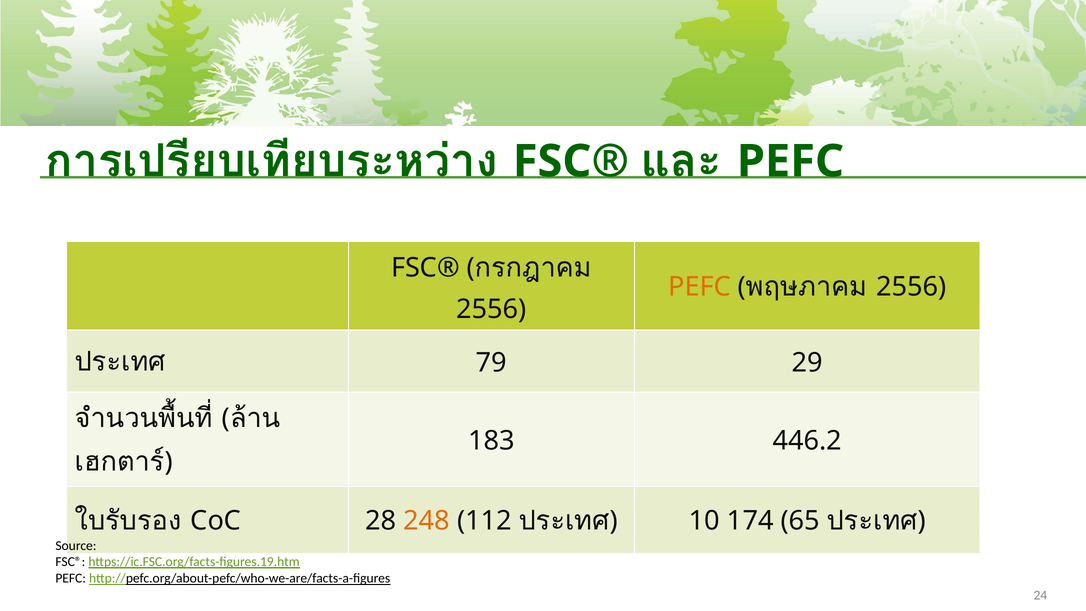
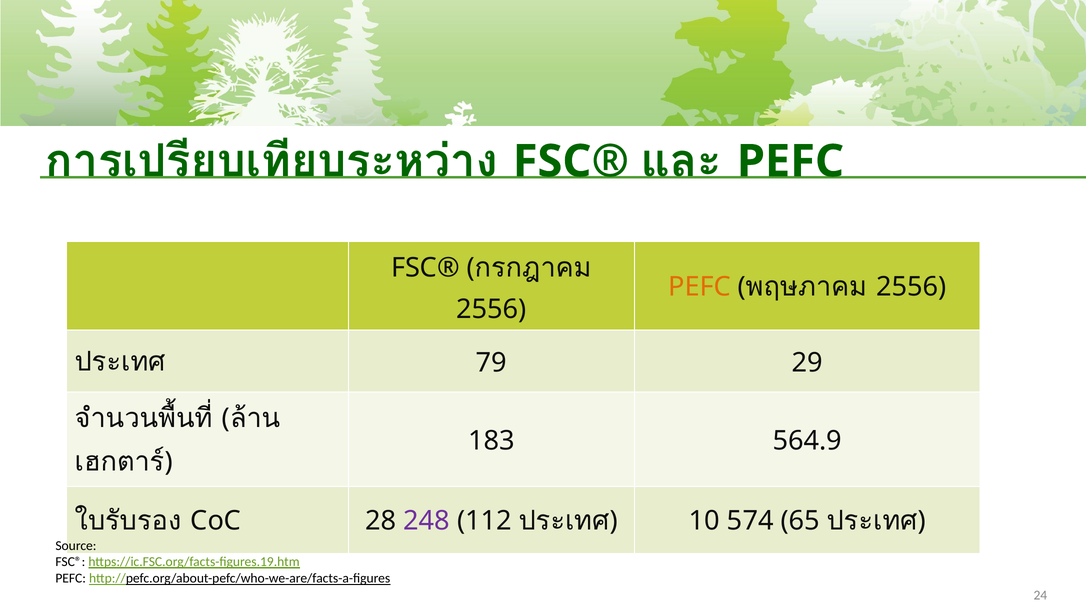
446.2: 446.2 -> 564.9 (807, 441)
248 colour: orange -> purple (427, 521)
174: 174 -> 574 (750, 521)
